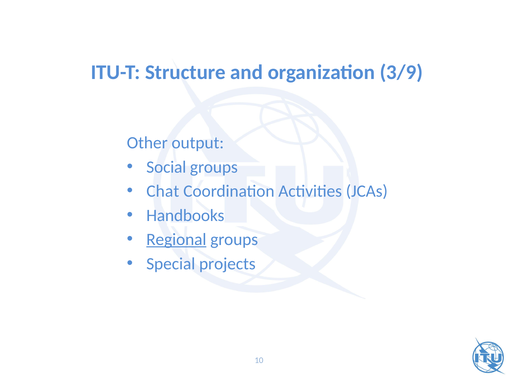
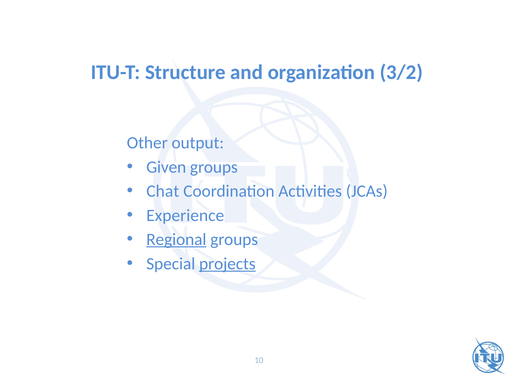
3/9: 3/9 -> 3/2 (401, 72)
Social: Social -> Given (166, 167)
Handbooks: Handbooks -> Experience (185, 216)
projects underline: none -> present (227, 264)
